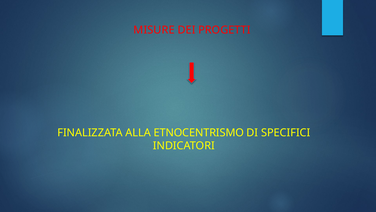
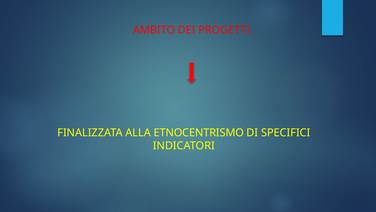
MISURE: MISURE -> AMBITO (154, 30)
